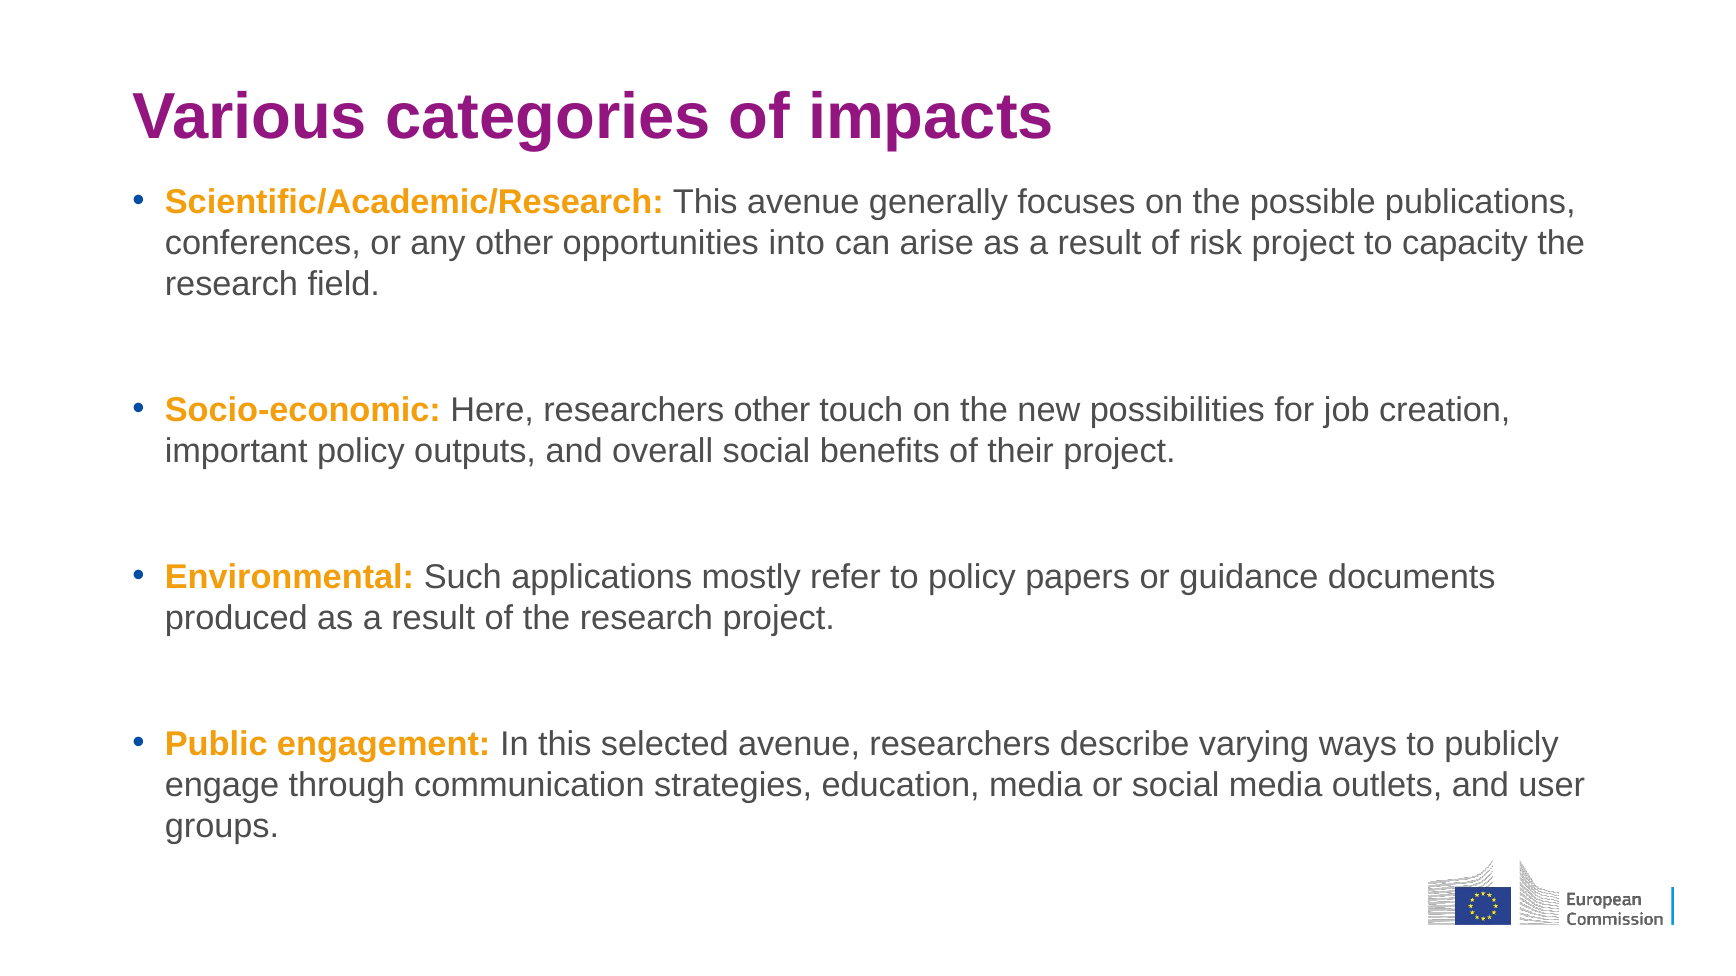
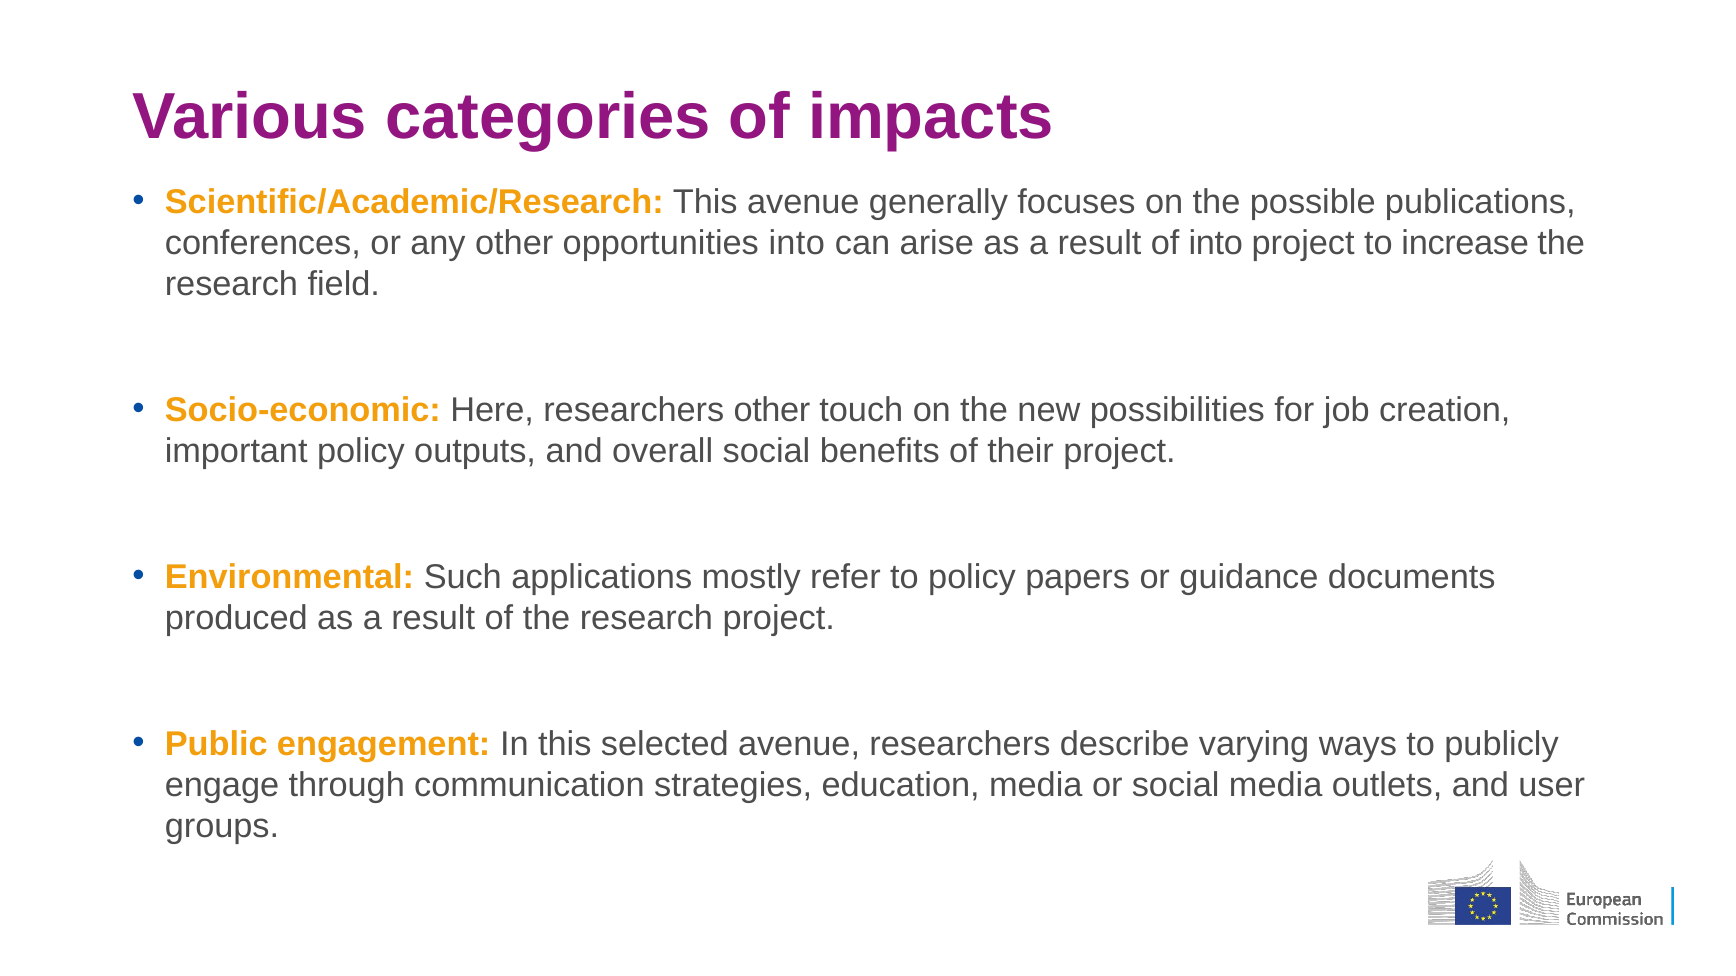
of risk: risk -> into (1216, 243)
capacity: capacity -> increase (1465, 243)
